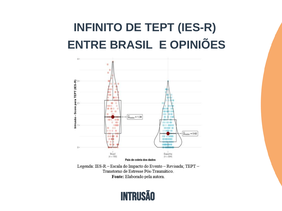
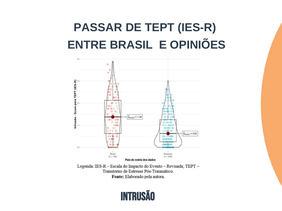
INFINITO: INFINITO -> PASSAR (98, 28)
